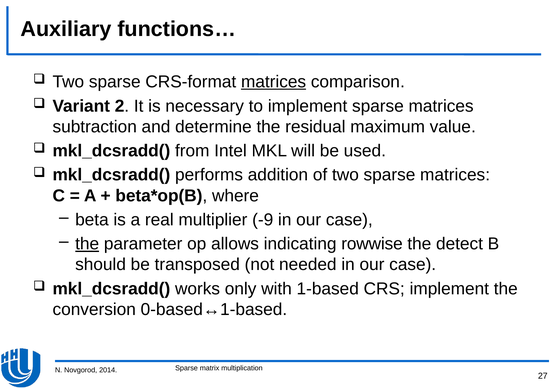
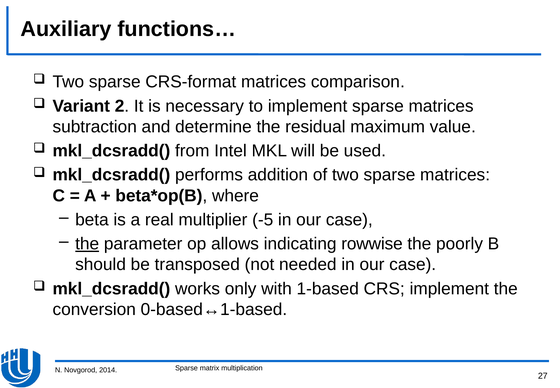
matrices underline: present -> none (274, 82)
-9: -9 -> -5 (263, 220)
detect: detect -> poorly (460, 244)
